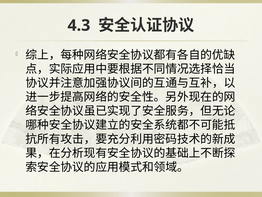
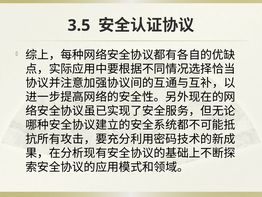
4.3: 4.3 -> 3.5 (79, 25)
